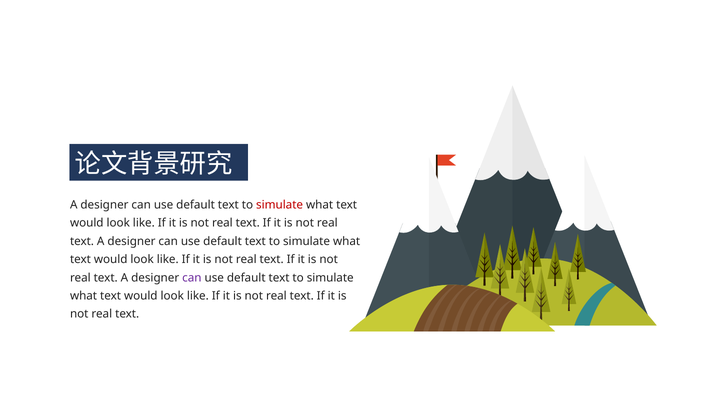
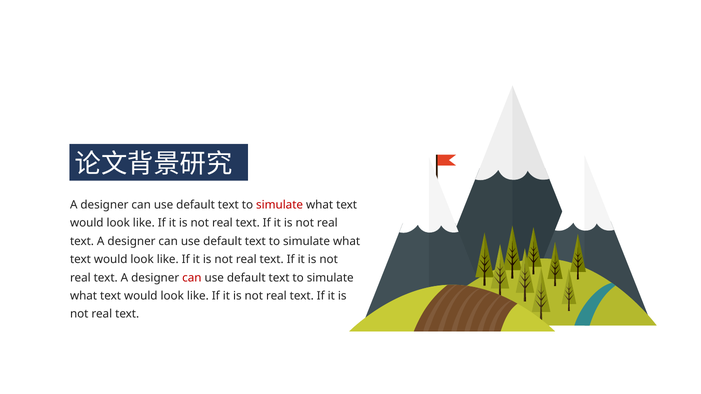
can colour: purple -> red (192, 278)
